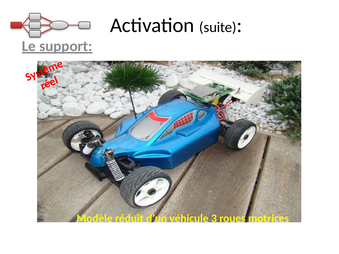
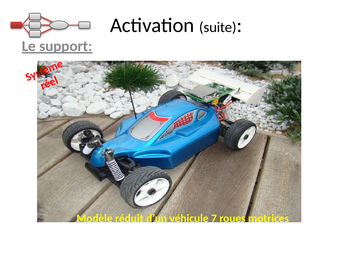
3: 3 -> 7 (214, 219)
